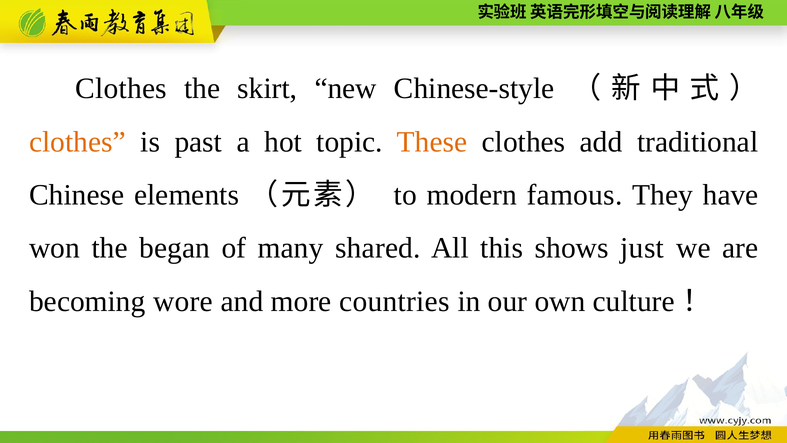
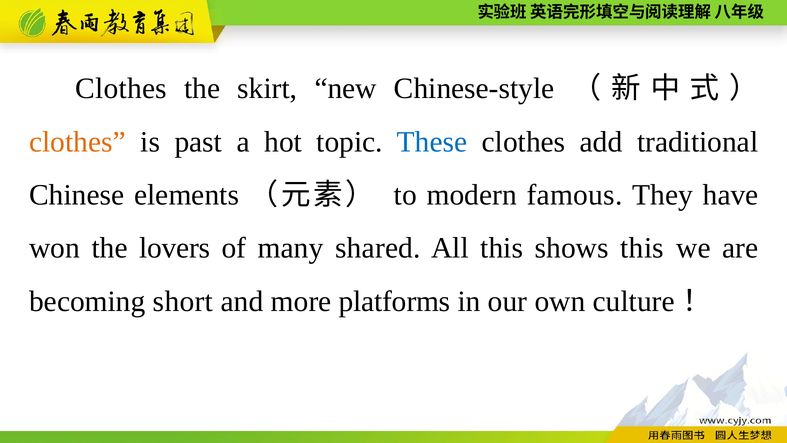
These colour: orange -> blue (432, 142)
began: began -> lovers (175, 248)
shows just: just -> this (642, 248)
wore: wore -> short (183, 301)
countries: countries -> platforms (395, 301)
